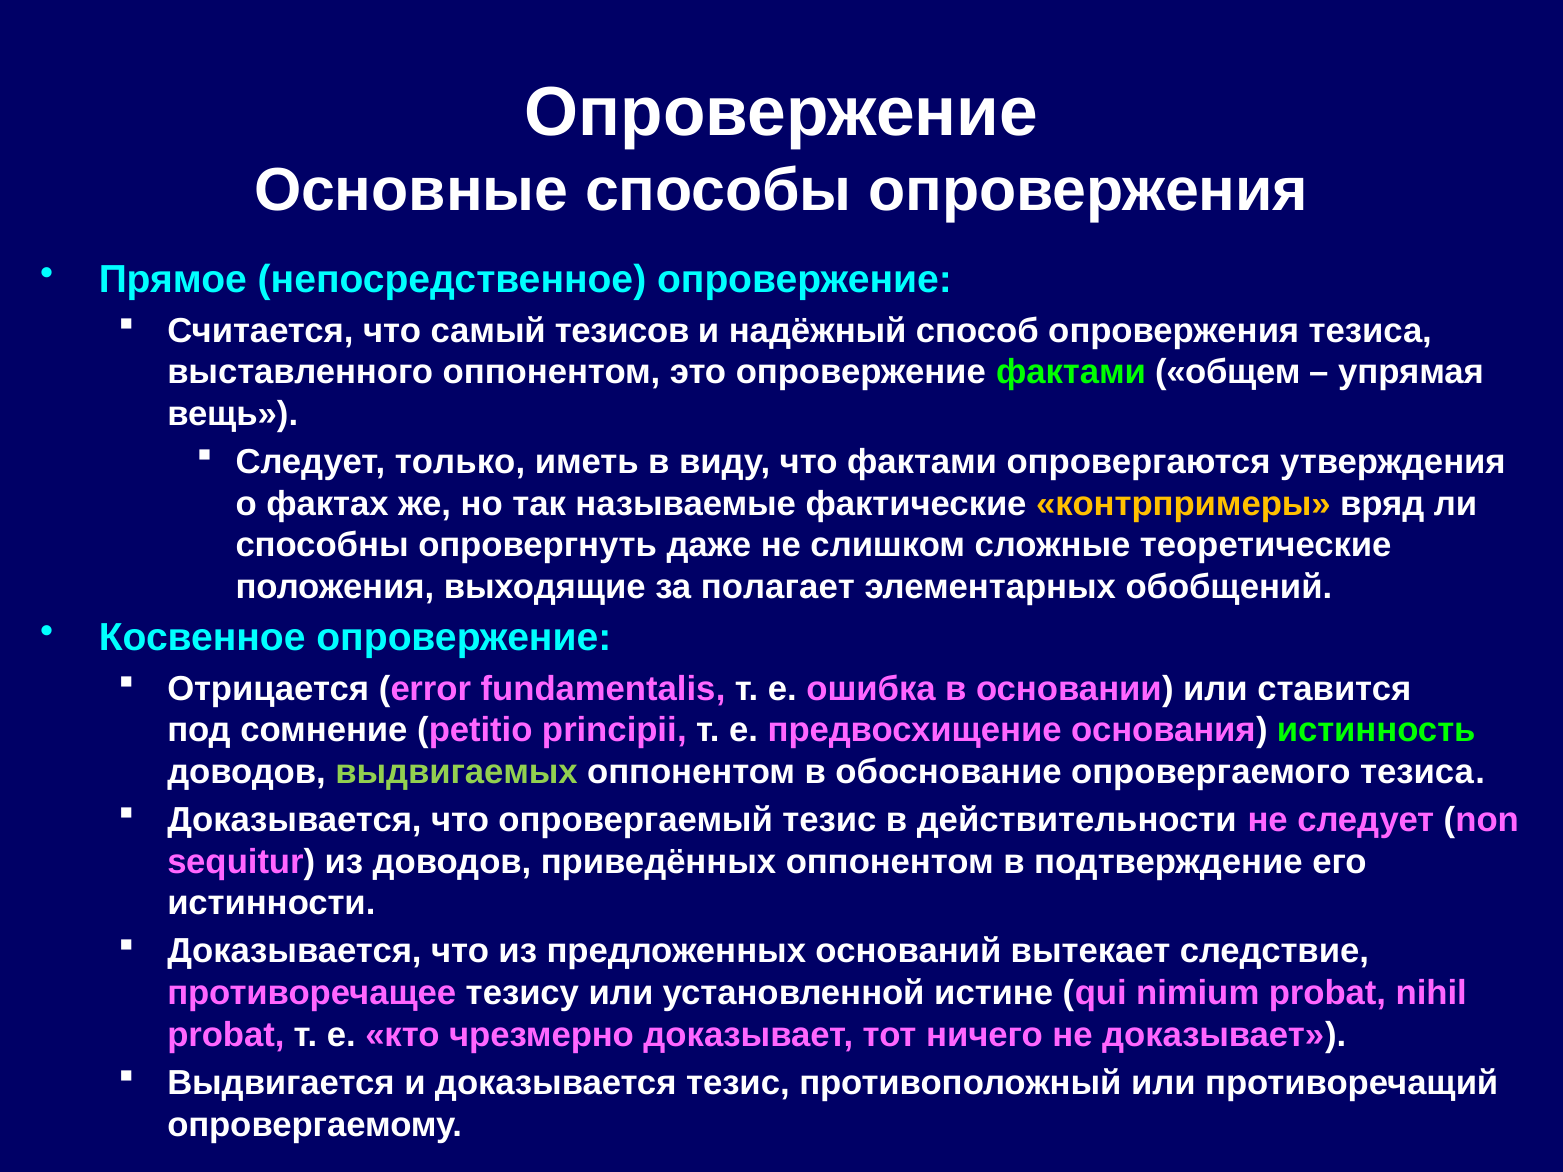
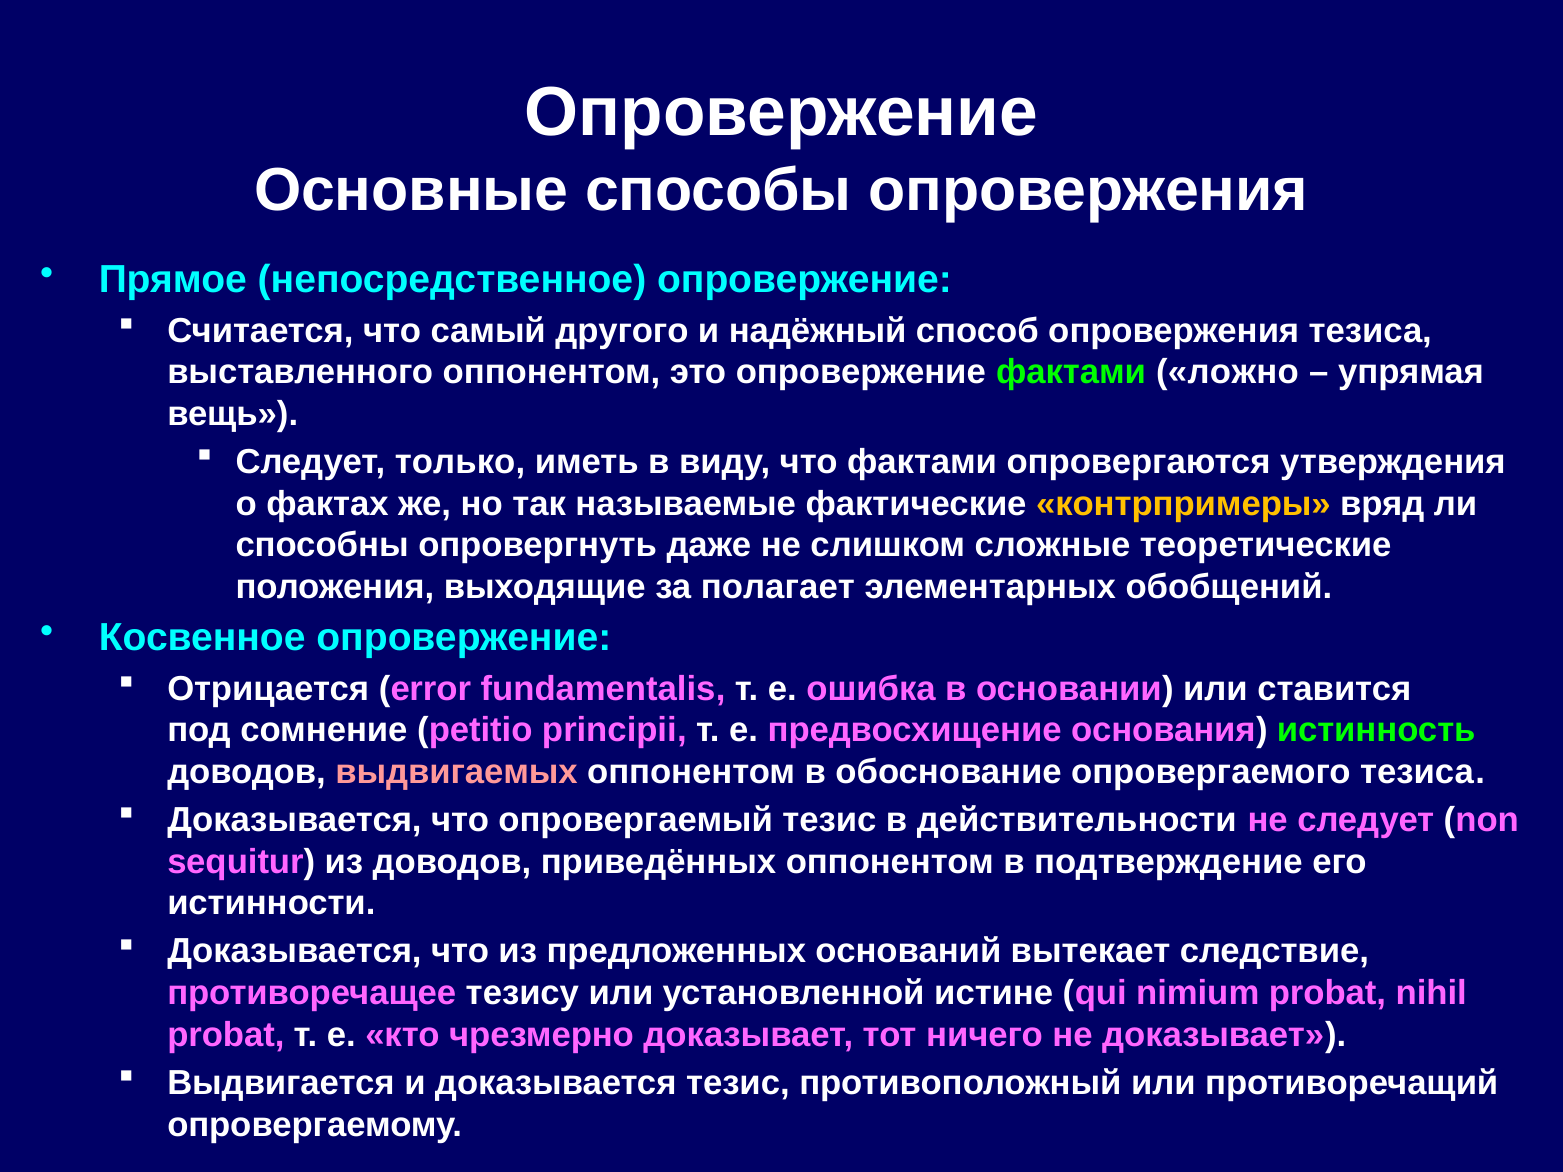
тезисов: тезисов -> другого (622, 331)
общем: общем -> ложно (1227, 372)
выдвигаемых colour: light green -> pink (457, 772)
